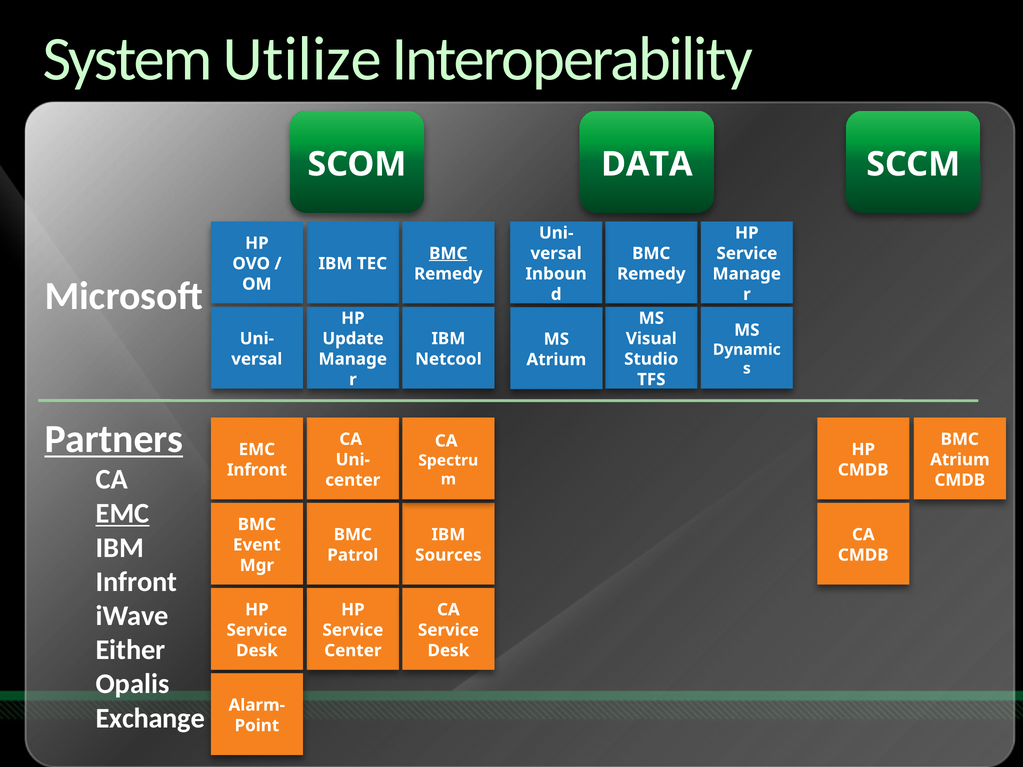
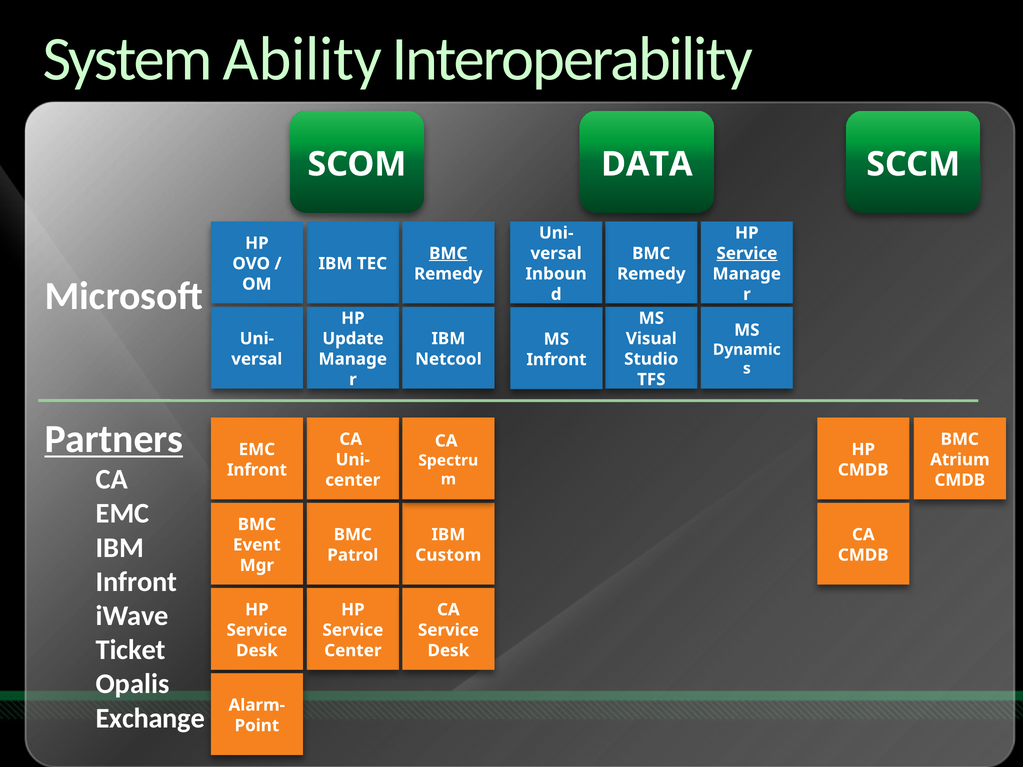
Utilize: Utilize -> Ability (302, 59)
Service underline: none -> present (747, 253)
Atrium: Atrium -> Infront (556, 360)
EMC underline: present -> none (123, 514)
Sources: Sources -> Custom (448, 555)
Either: Either -> Ticket (131, 650)
